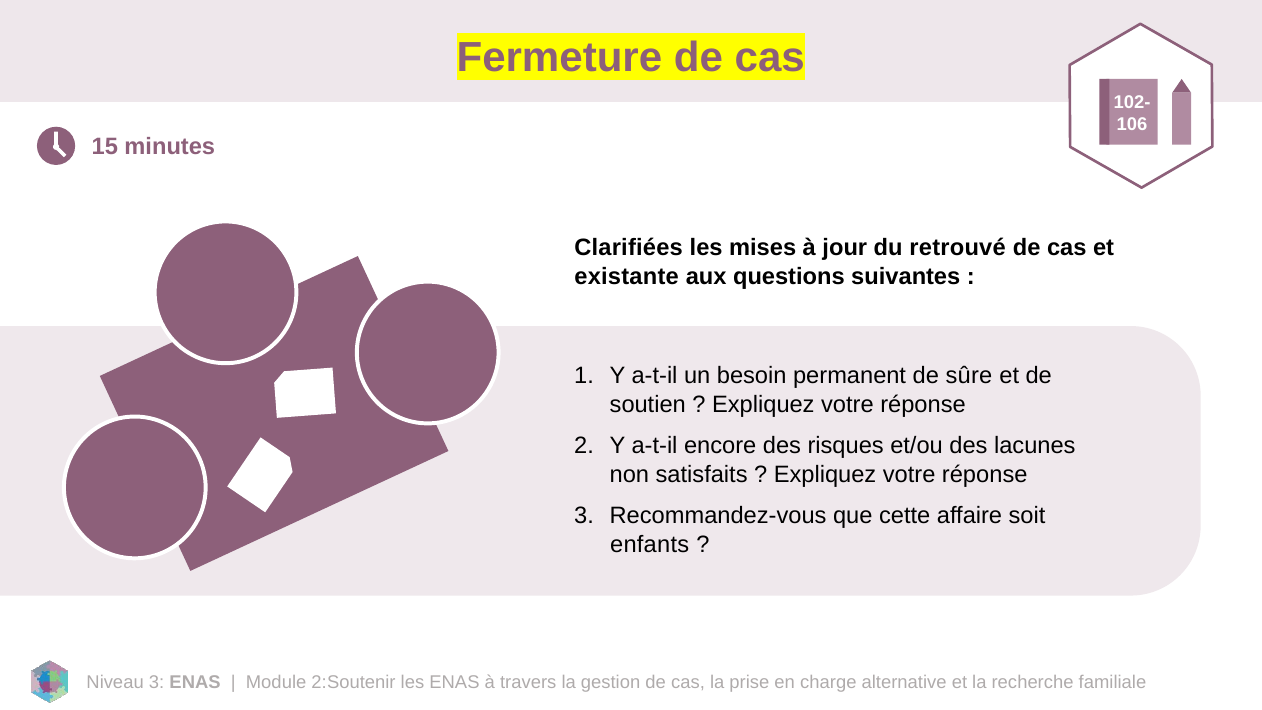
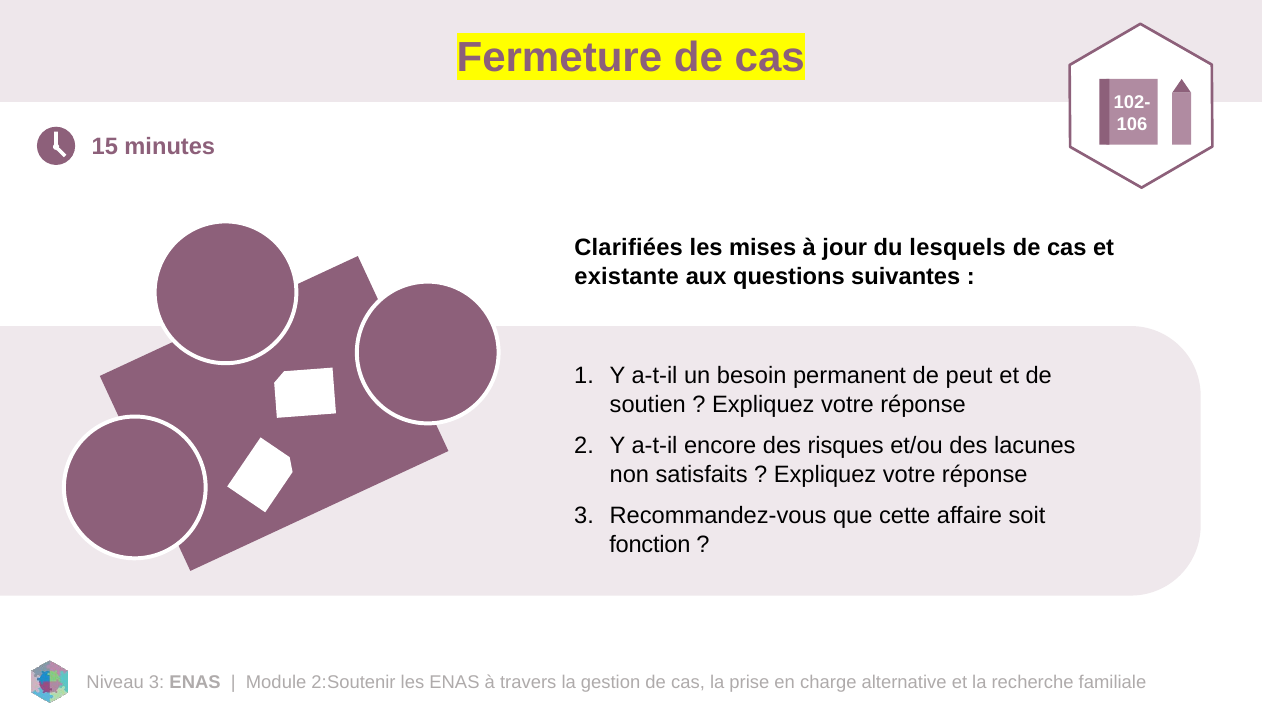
retrouvé: retrouvé -> lesquels (958, 248)
sûre: sûre -> peut (969, 376)
enfants: enfants -> fonction (650, 544)
